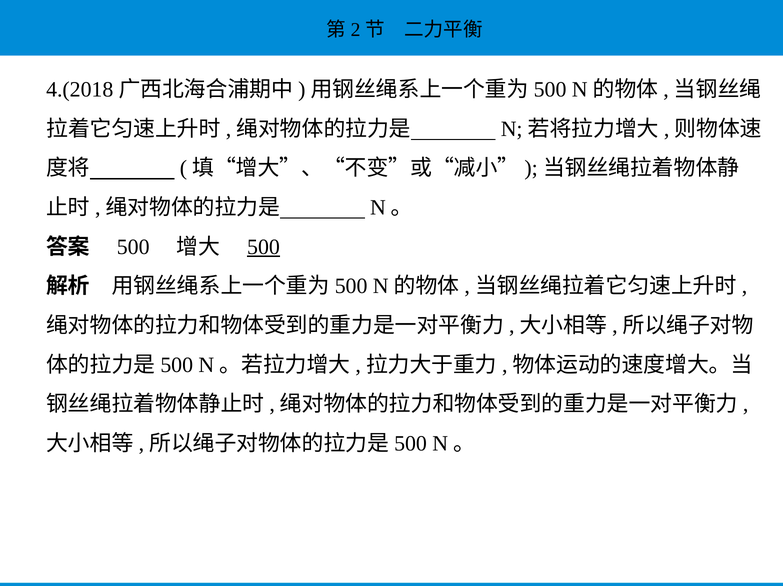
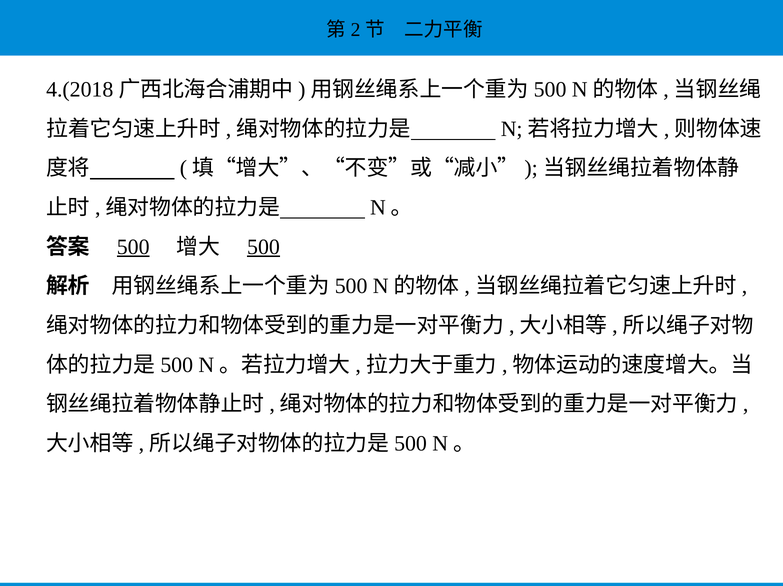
500 underline: none -> present (133, 247)
